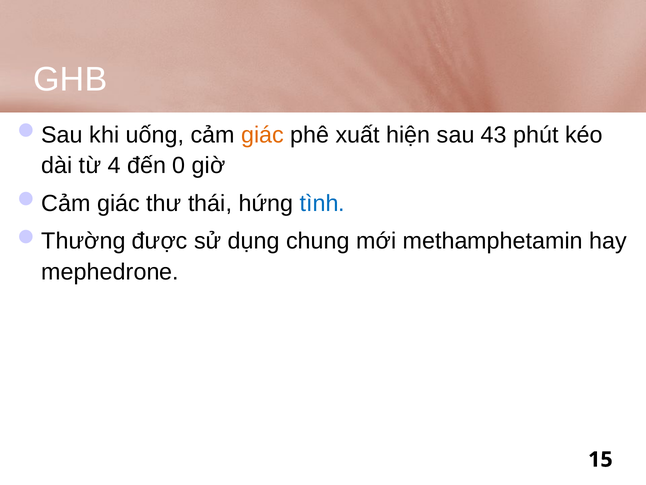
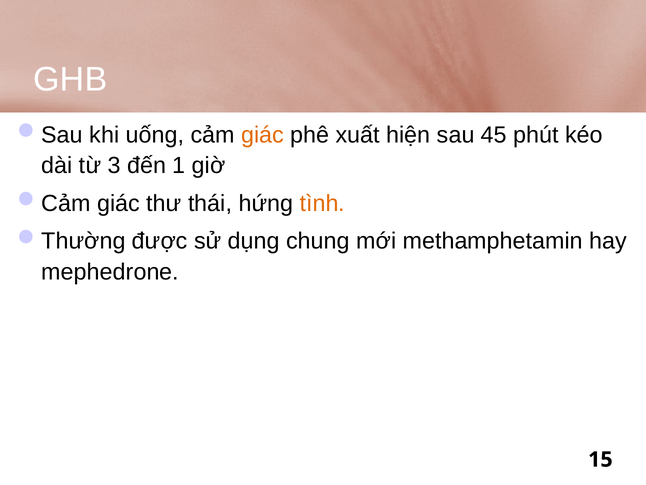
43: 43 -> 45 (494, 135)
4: 4 -> 3 (114, 165)
0: 0 -> 1 (179, 165)
tình colour: blue -> orange (322, 203)
